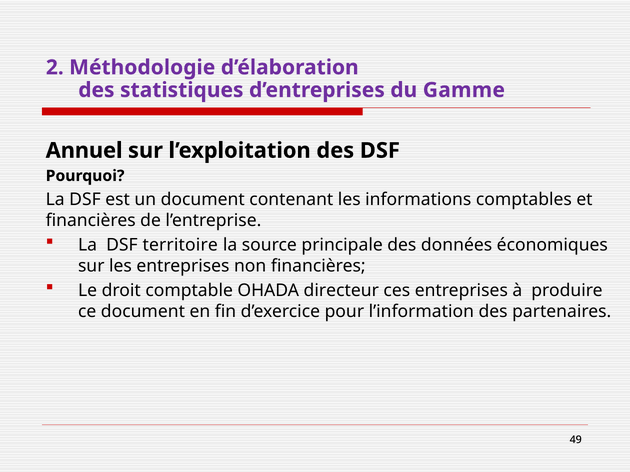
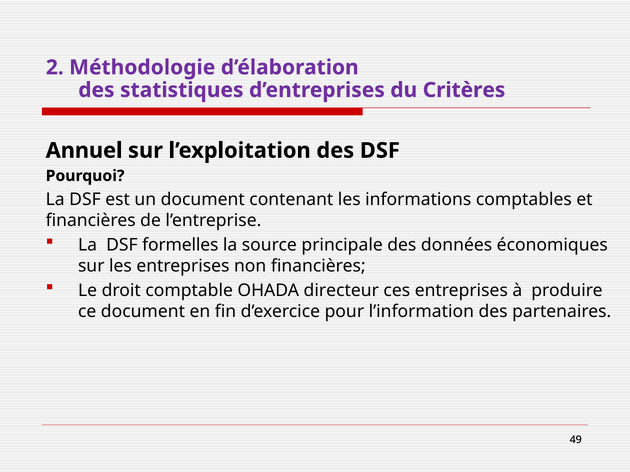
Gamme: Gamme -> Critères (464, 90)
territoire: territoire -> formelles (180, 245)
